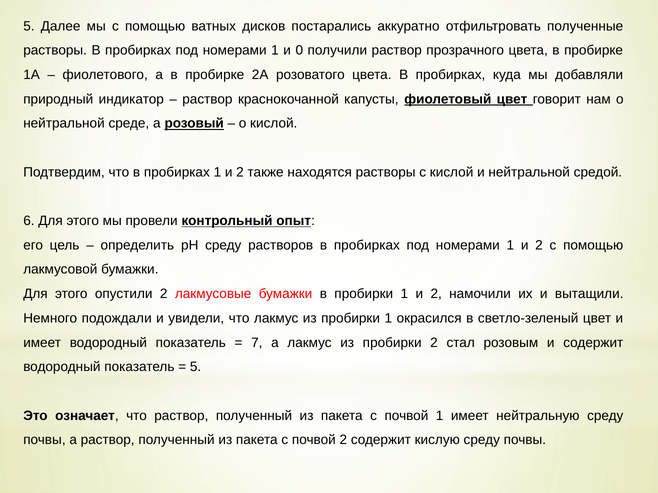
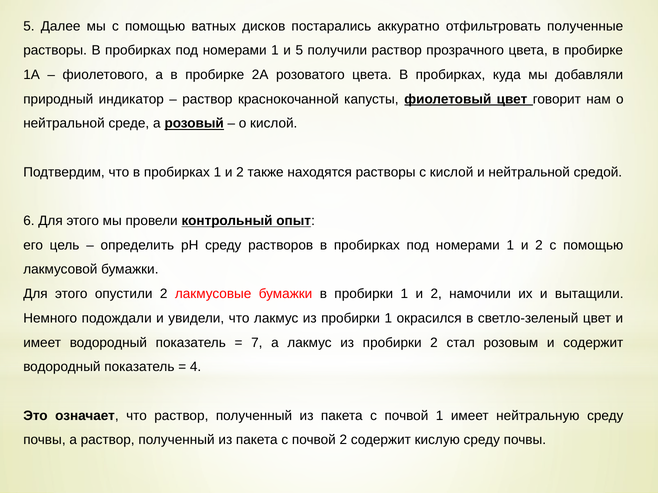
и 0: 0 -> 5 (299, 50)
5: 5 -> 4 (196, 367)
